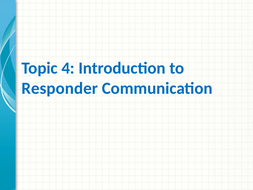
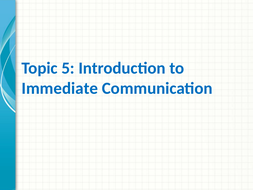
4: 4 -> 5 (68, 68)
Responder: Responder -> Immediate (60, 88)
